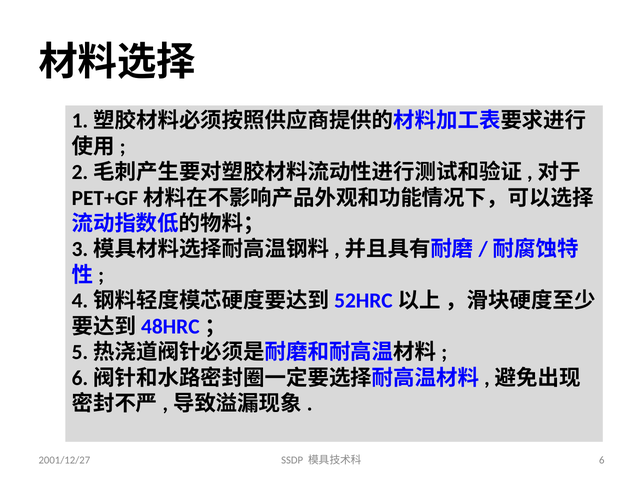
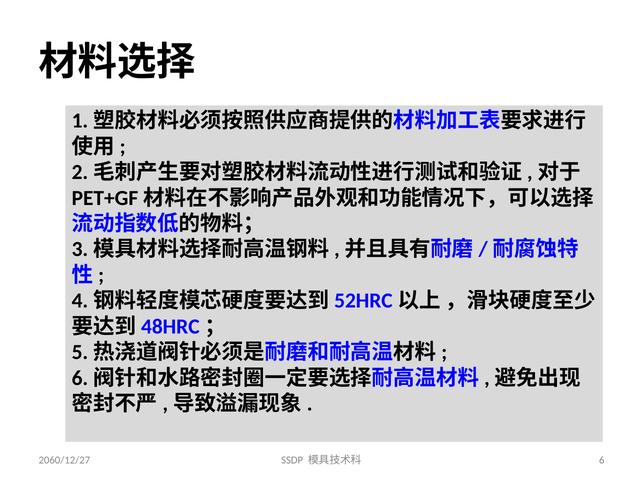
2001/12/27: 2001/12/27 -> 2060/12/27 (64, 461)
